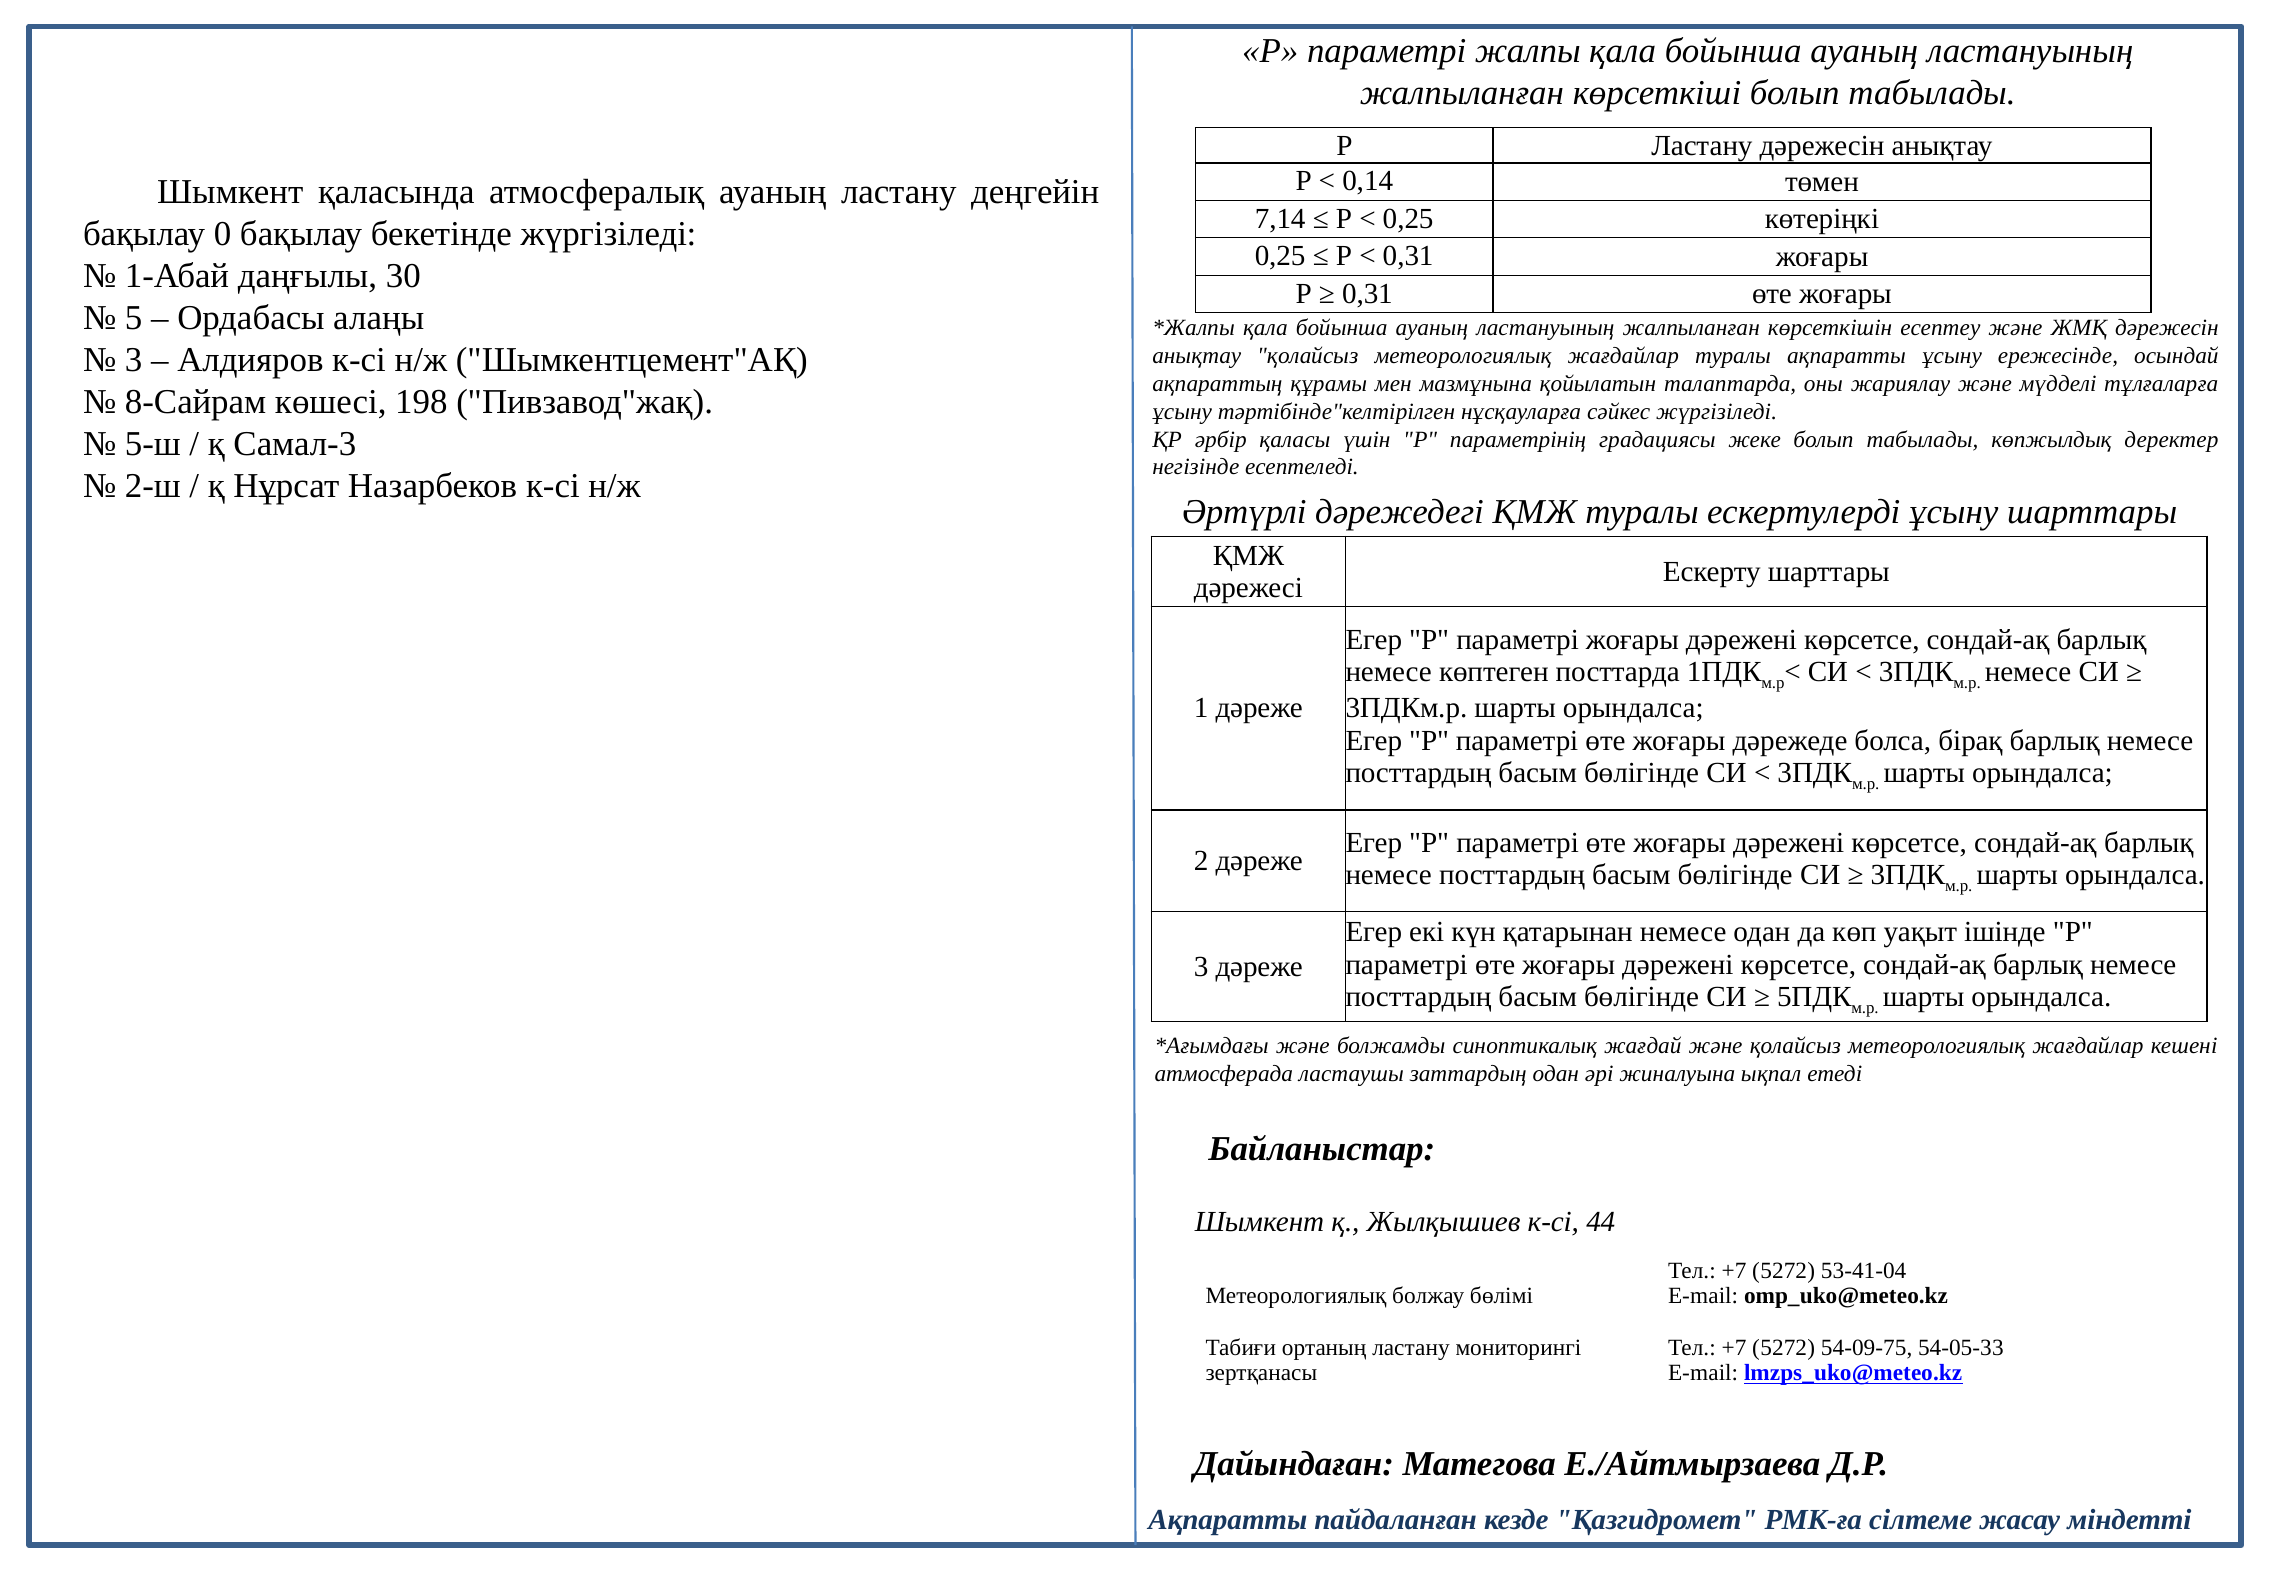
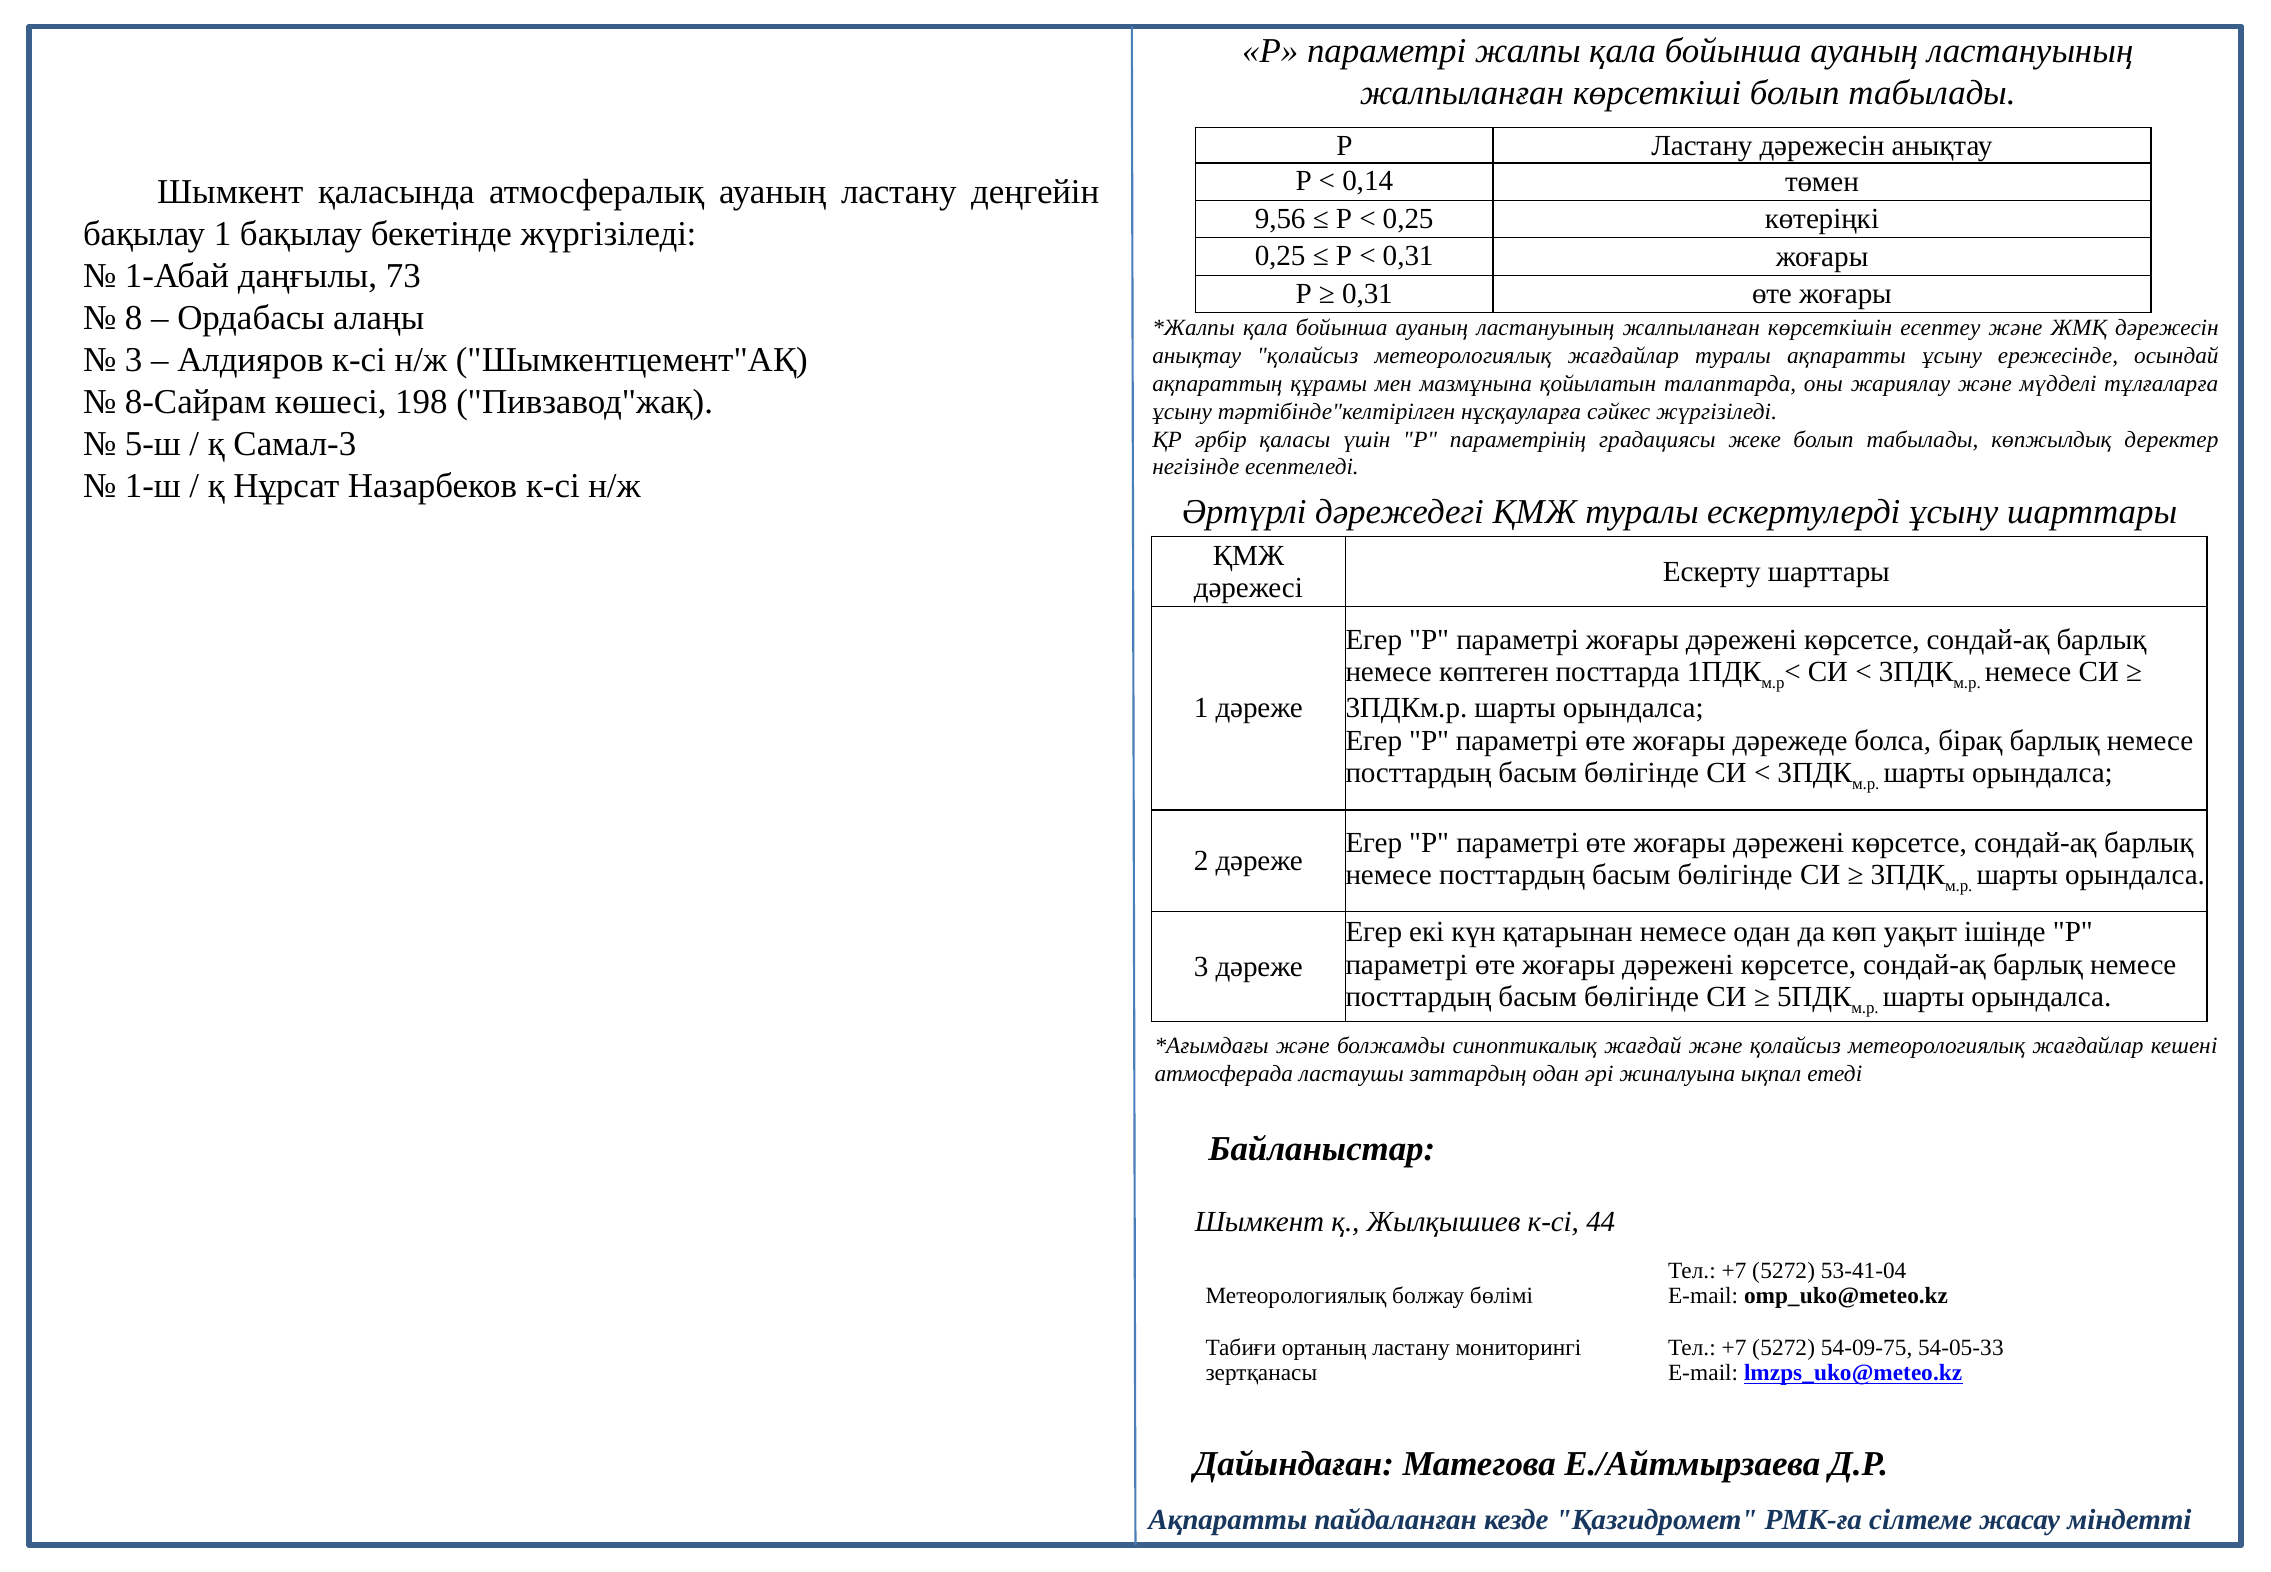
7,14: 7,14 -> 9,56 (1280, 219)
бақылау 0: 0 -> 1 (223, 234)
30: 30 -> 73 (403, 276)
5: 5 -> 8 (134, 318)
2-ш: 2-ш -> 1-ш (153, 486)
